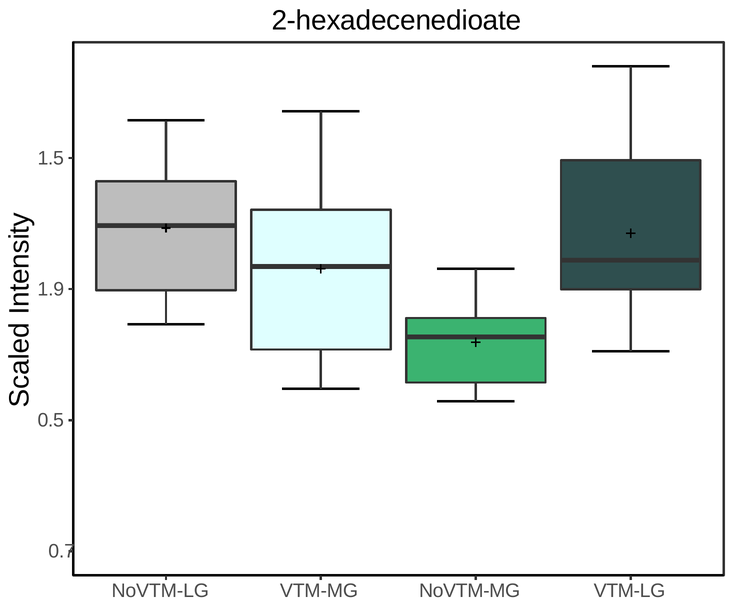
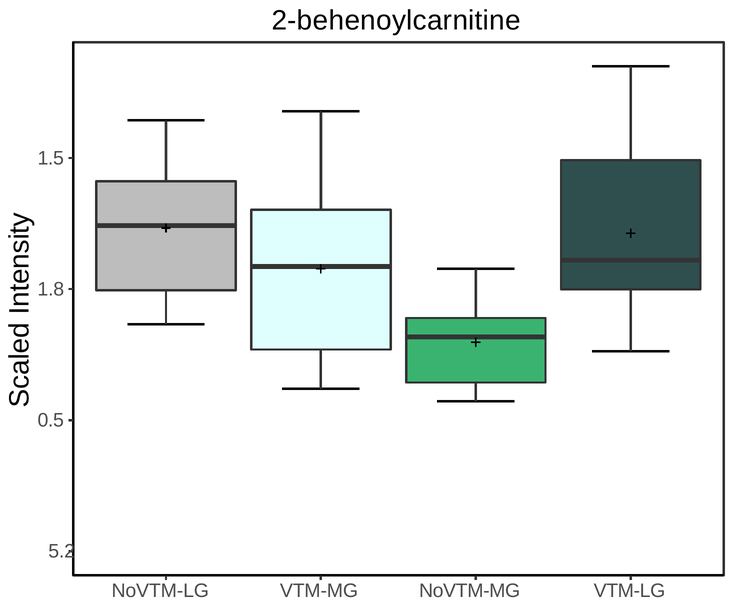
2-hexadecenedioate: 2-hexadecenedioate -> 2-behenoylcarnitine (396, 20)
1.9: 1.9 -> 1.8 (51, 289)
0.7: 0.7 -> 5.2 (62, 551)
